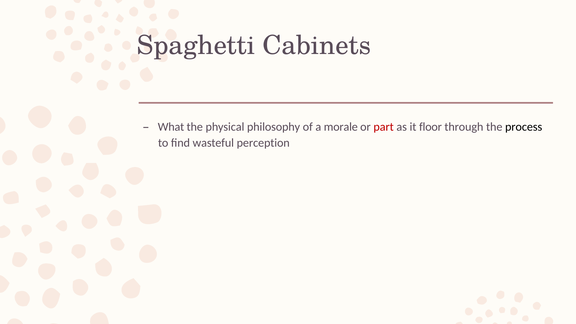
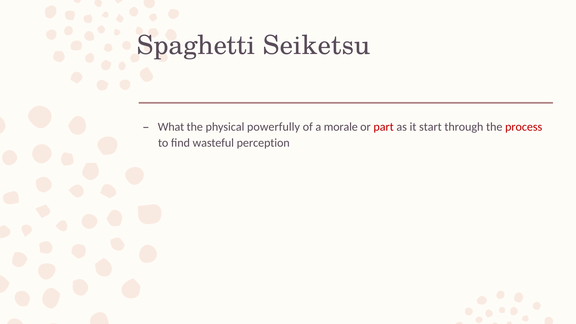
Cabinets: Cabinets -> Seiketsu (317, 45)
philosophy: philosophy -> powerfully (274, 127)
floor: floor -> start (430, 127)
process colour: black -> red (524, 127)
